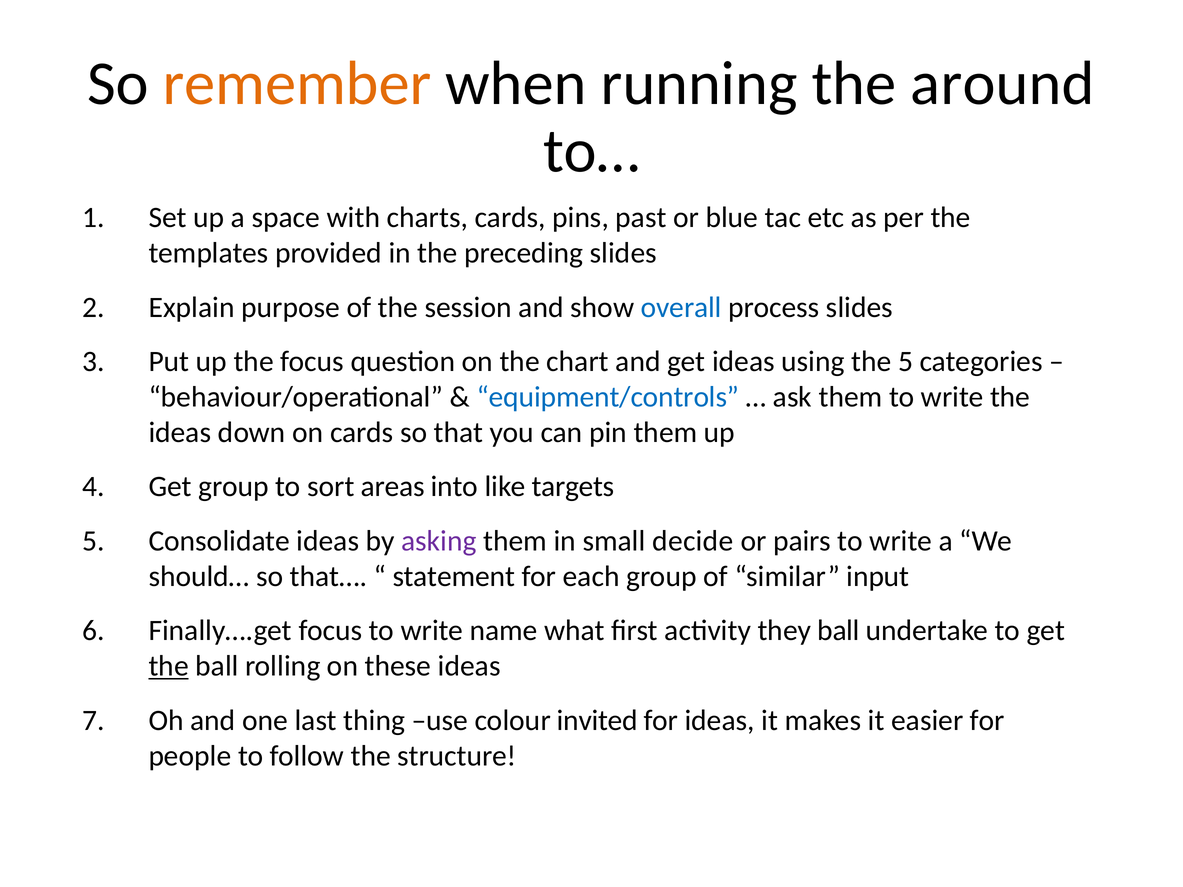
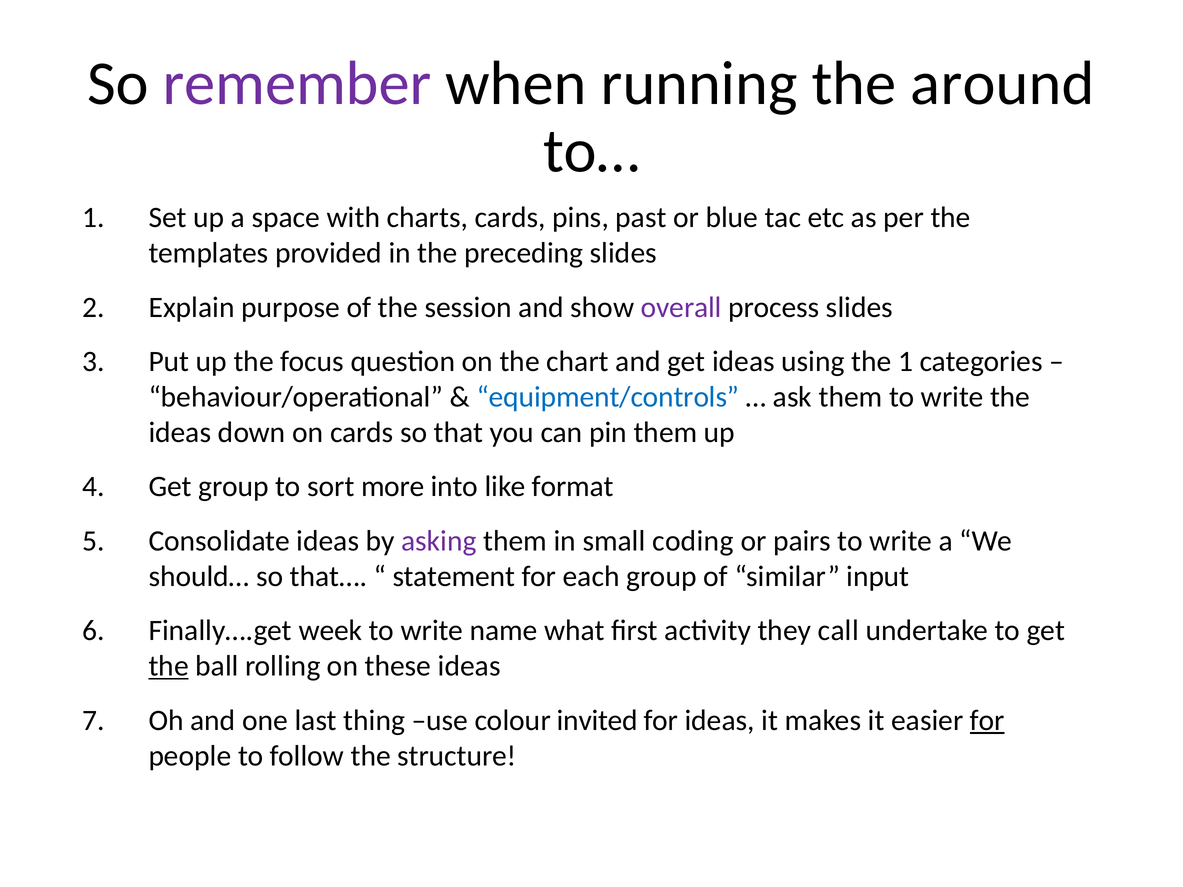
remember colour: orange -> purple (297, 84)
overall colour: blue -> purple (681, 307)
the 5: 5 -> 1 (906, 362)
areas: areas -> more (393, 487)
targets: targets -> format (573, 487)
decide: decide -> coding (693, 541)
Finally….get focus: focus -> week (330, 631)
they ball: ball -> call (838, 631)
for underline: none -> present (987, 720)
